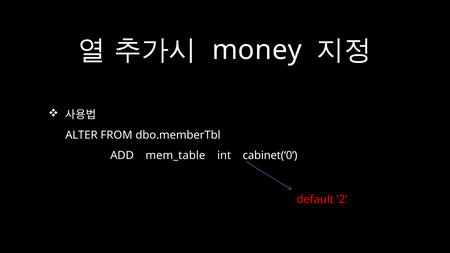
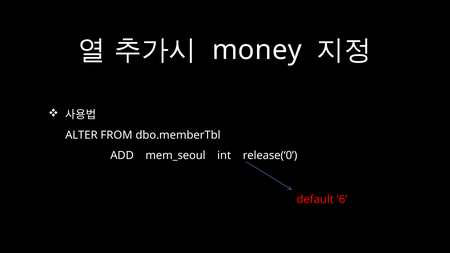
mem_table: mem_table -> mem_seoul (176, 155)
cabinet(‘0: cabinet(‘0 -> release(‘0 (270, 155)
2: 2 -> 6 (342, 200)
